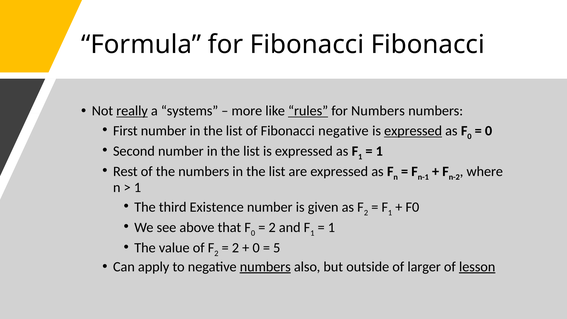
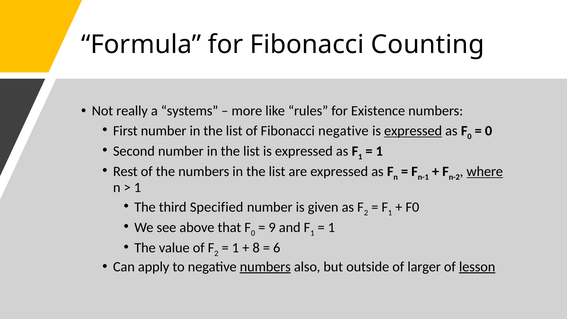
Fibonacci Fibonacci: Fibonacci -> Counting (428, 44)
really underline: present -> none (132, 111)
rules underline: present -> none (308, 111)
for Numbers: Numbers -> Existence (378, 111)
where underline: none -> present (485, 172)
Existence: Existence -> Specified (217, 207)
2: 2 -> 9 (272, 228)
2: 2 -> 1 (235, 248)
0: 0 -> 8 (256, 248)
5: 5 -> 6 (277, 248)
